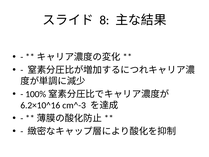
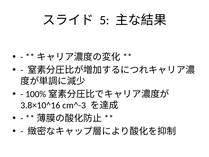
8: 8 -> 5 (104, 20)
6.2×10^16: 6.2×10^16 -> 3.8×10^16 (40, 105)
